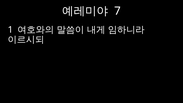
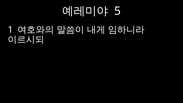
7: 7 -> 5 (117, 11)
